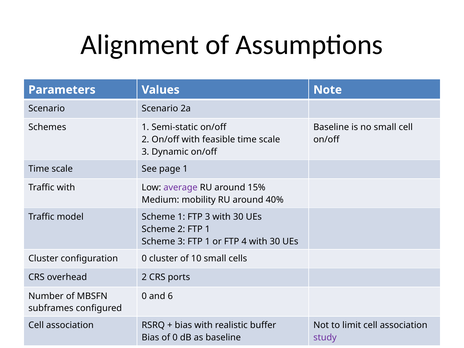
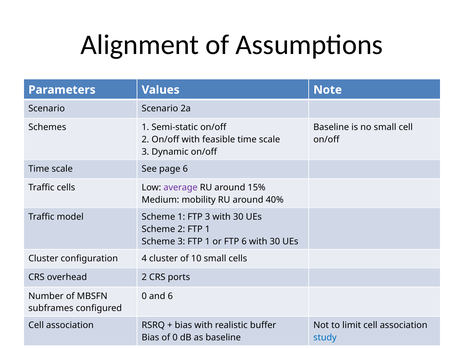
page 1: 1 -> 6 (185, 169)
Traffic with: with -> cells (66, 188)
FTP 4: 4 -> 6 (244, 241)
configuration 0: 0 -> 4 (144, 258)
study colour: purple -> blue (325, 338)
